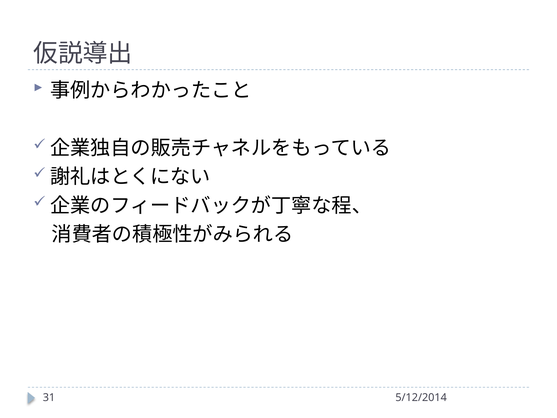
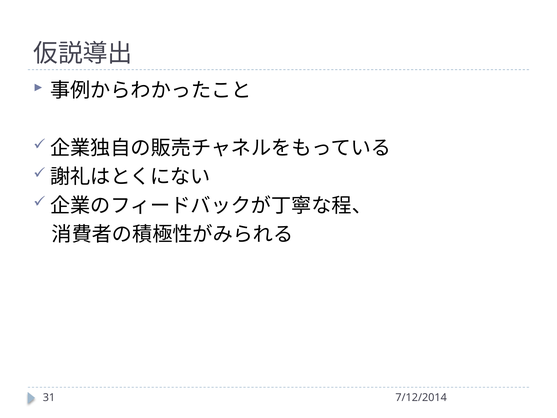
5/12/2014: 5/12/2014 -> 7/12/2014 (421, 397)
